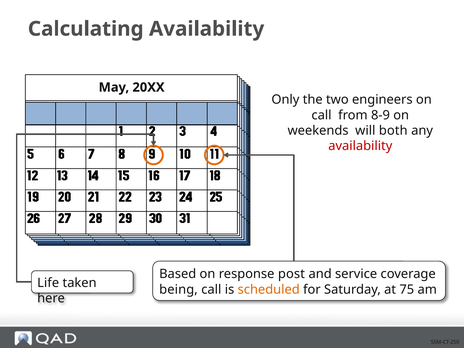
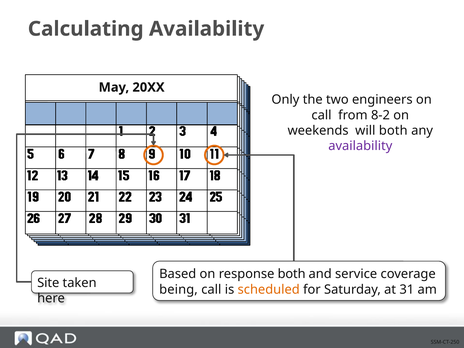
8-9: 8-9 -> 8-2 (380, 115)
availability colour: red -> purple (360, 146)
response post: post -> both (292, 274)
Life: Life -> Site (48, 283)
75: 75 -> 31 (407, 289)
